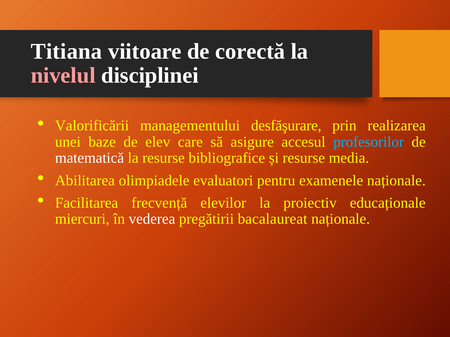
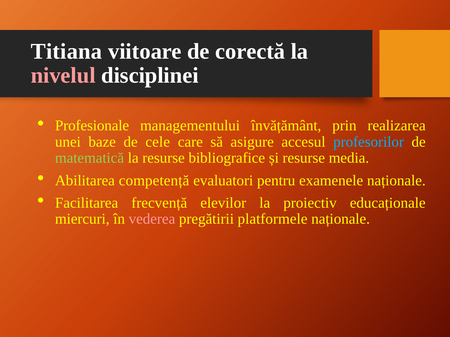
Valorificării: Valorificării -> Profesionale (92, 126)
desfăşurare: desfăşurare -> învățământ (286, 126)
elev: elev -> cele (158, 142)
matematică colour: white -> light green (90, 158)
olimpiadele: olimpiadele -> competență (154, 181)
vederea colour: white -> pink (152, 219)
bacalaureat: bacalaureat -> platformele (273, 219)
